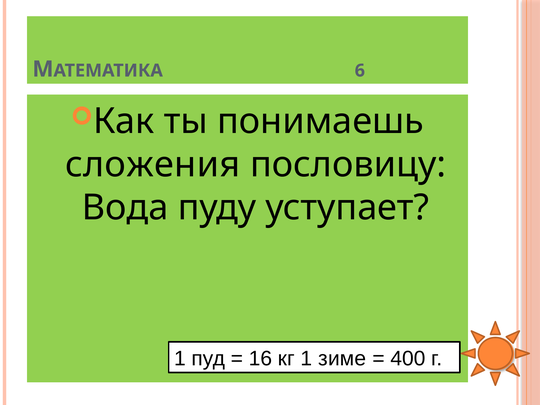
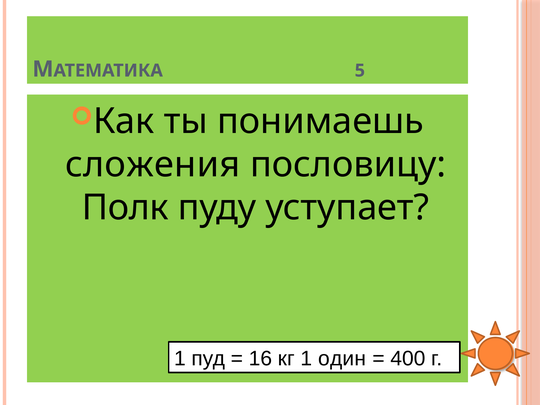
6: 6 -> 5 (360, 71)
Вода: Вода -> Полк (125, 208)
зиме: зиме -> один (342, 359)
